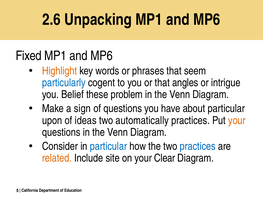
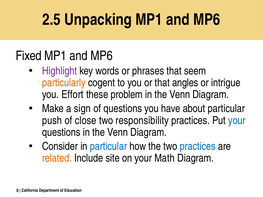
2.6: 2.6 -> 2.5 (52, 20)
Highlight colour: orange -> purple (59, 71)
particularly colour: blue -> orange (64, 83)
Belief: Belief -> Effort (72, 95)
upon: upon -> push (52, 121)
ideas: ideas -> close (86, 121)
automatically: automatically -> responsibility (142, 121)
your colour: orange -> blue (237, 121)
Clear: Clear -> Math (165, 158)
